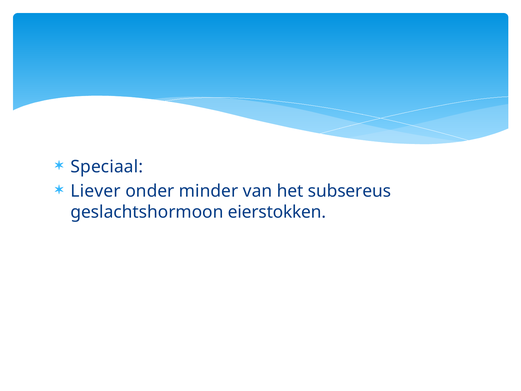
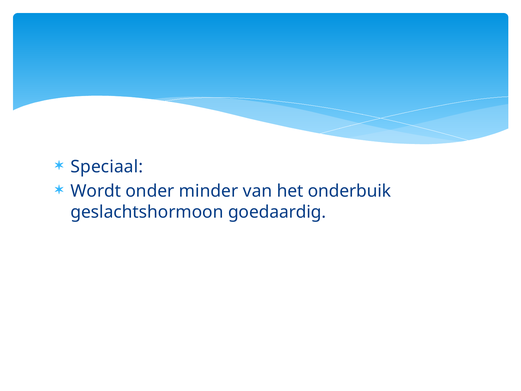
Liever: Liever -> Wordt (96, 191)
subsereus: subsereus -> onderbuik (349, 191)
eierstokken: eierstokken -> goedaardig (277, 212)
